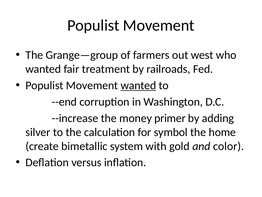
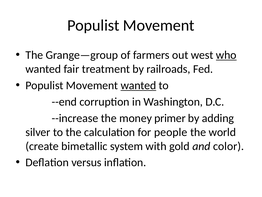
who underline: none -> present (226, 55)
symbol: symbol -> people (171, 132)
home: home -> world (222, 132)
